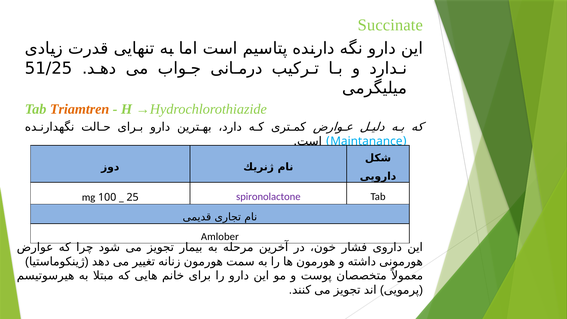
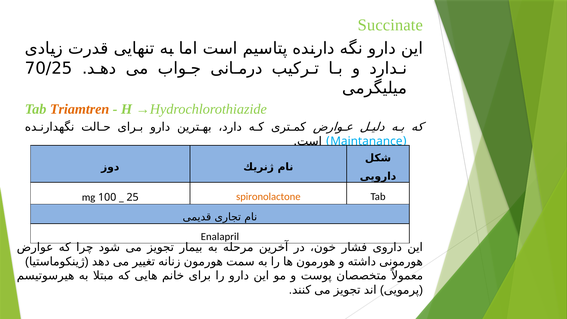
51/25: 51/25 -> 70/25 (49, 68)
spironolactone colour: purple -> orange (268, 197)
Amlober: Amlober -> Enalapril (220, 237)
